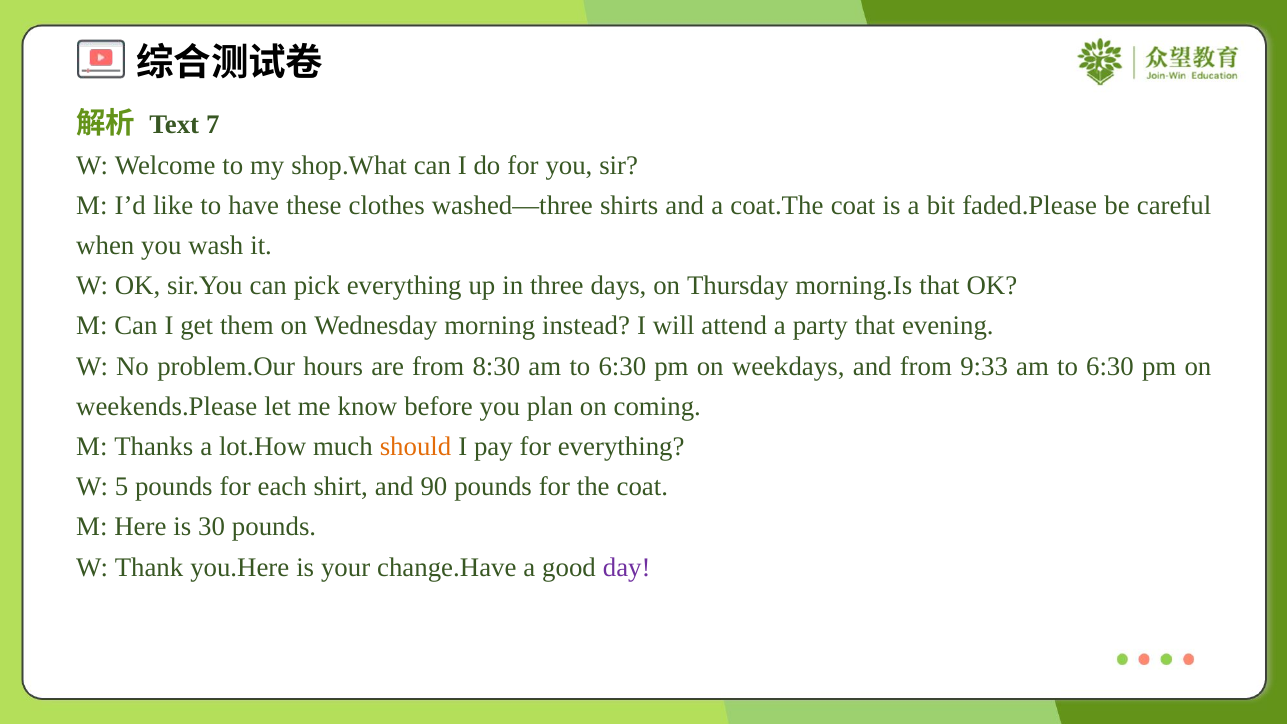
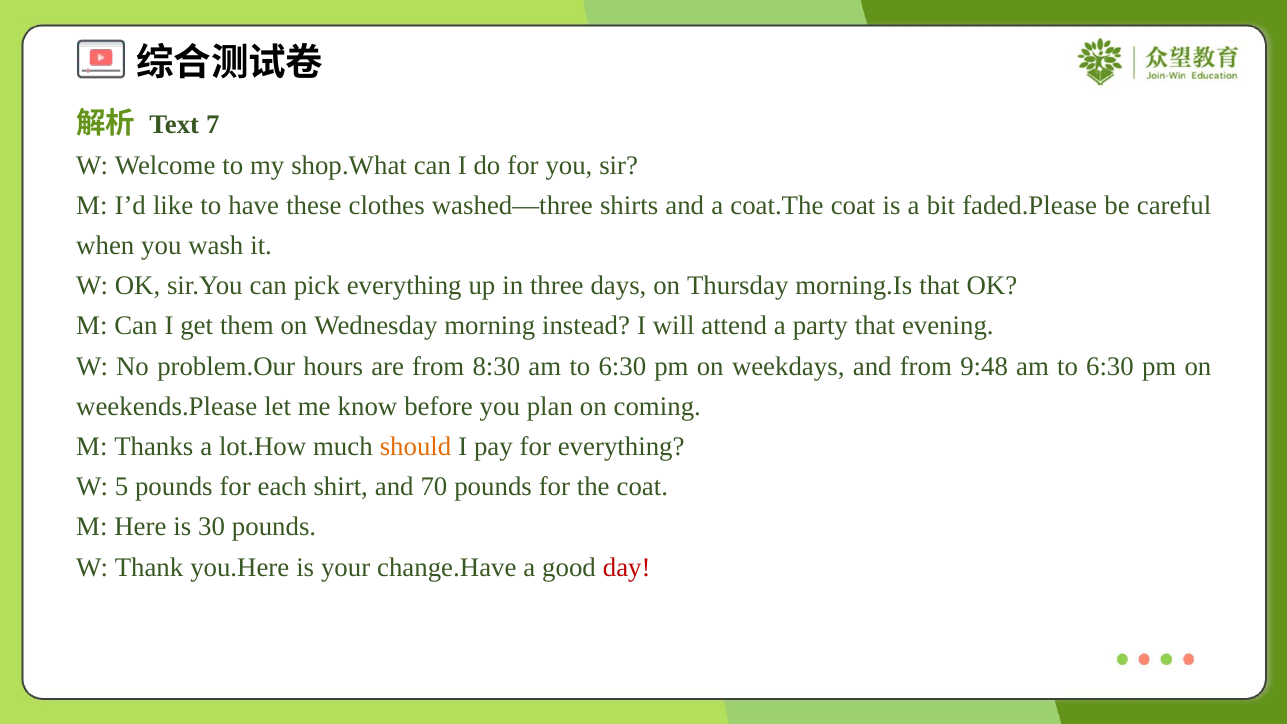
9:33: 9:33 -> 9:48 (984, 366)
90: 90 -> 70 (434, 487)
day colour: purple -> red (627, 567)
